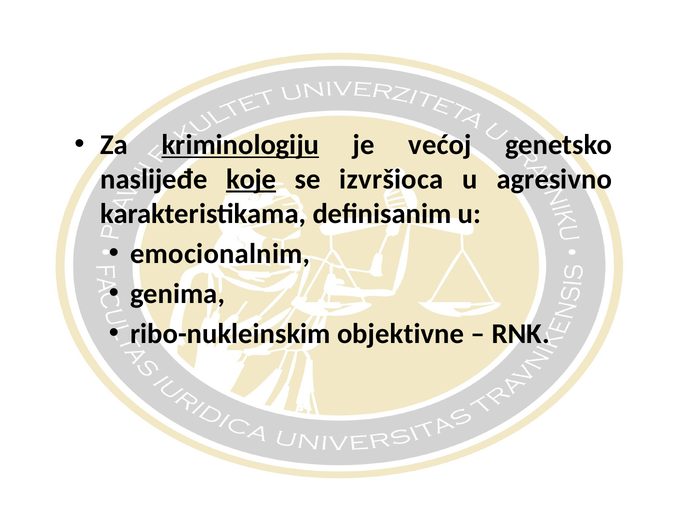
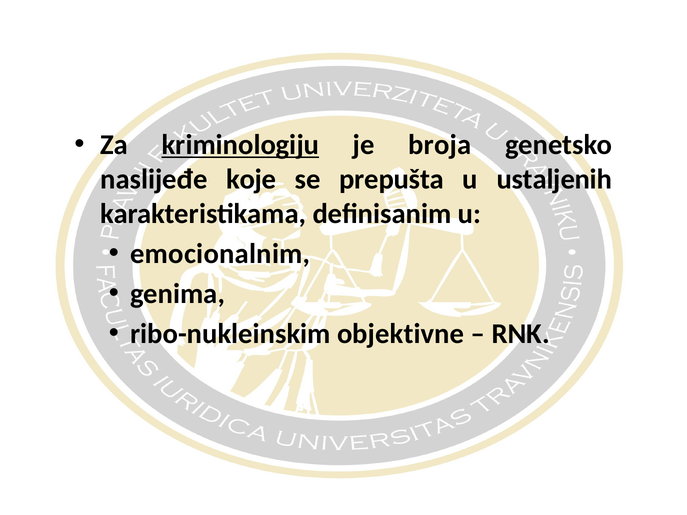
većoj: većoj -> broja (440, 145)
koje underline: present -> none (251, 179)
izvršioca: izvršioca -> prepušta (392, 179)
agresivno: agresivno -> ustaljenih (554, 179)
